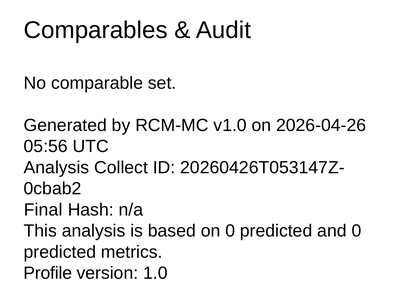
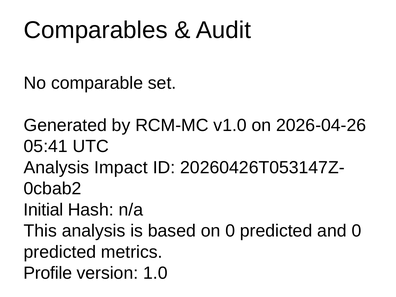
05:56: 05:56 -> 05:41 (46, 146)
Collect: Collect -> Impact (121, 168)
Final: Final -> Initial (43, 210)
